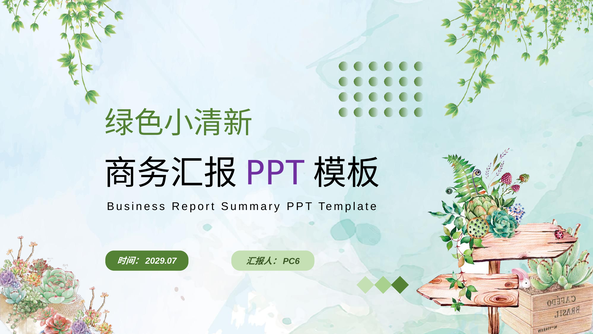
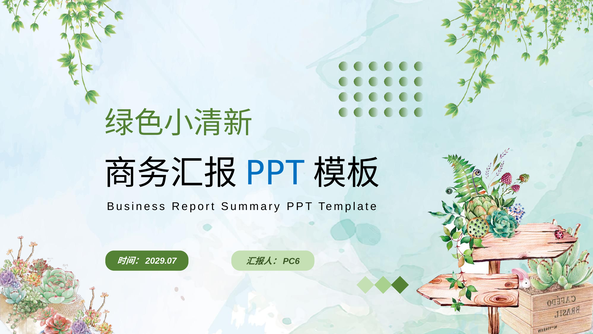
PPT colour: purple -> blue (275, 173)
